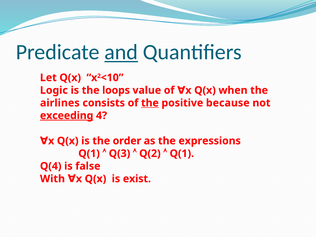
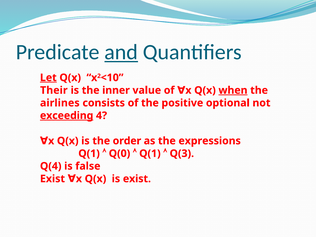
Let underline: none -> present (48, 78)
Logic: Logic -> Their (54, 90)
loops: loops -> inner (116, 90)
when underline: none -> present (233, 90)
the underline: present -> none (150, 103)
because: because -> optional (228, 103)
Q(3: Q(3 -> Q(0 (119, 153)
Q(2: Q(2 -> Q(1 (150, 153)
Q(1: Q(1 -> Q(3 (182, 153)
With: With -> Exist (52, 179)
